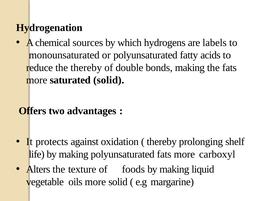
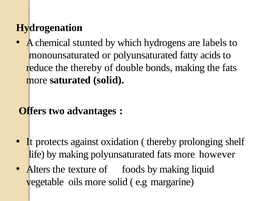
sources: sources -> stunted (88, 43)
carboxyl: carboxyl -> however (217, 154)
